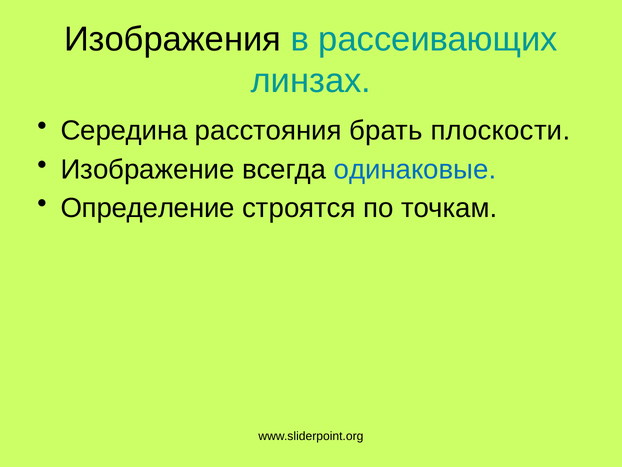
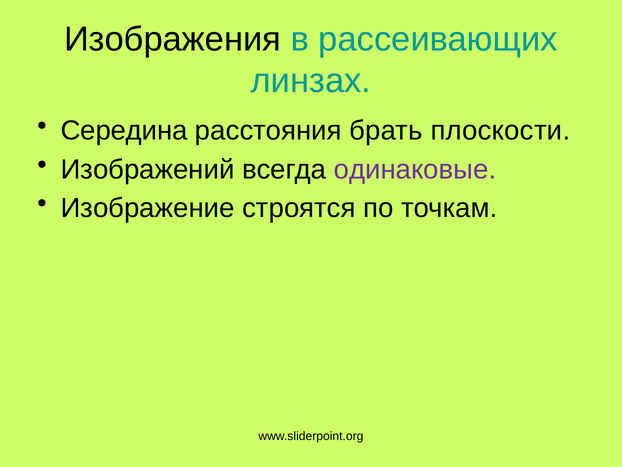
Изображение: Изображение -> Изображений (148, 169)
одинаковые colour: blue -> purple (415, 169)
Определение: Определение -> Изображение (148, 208)
